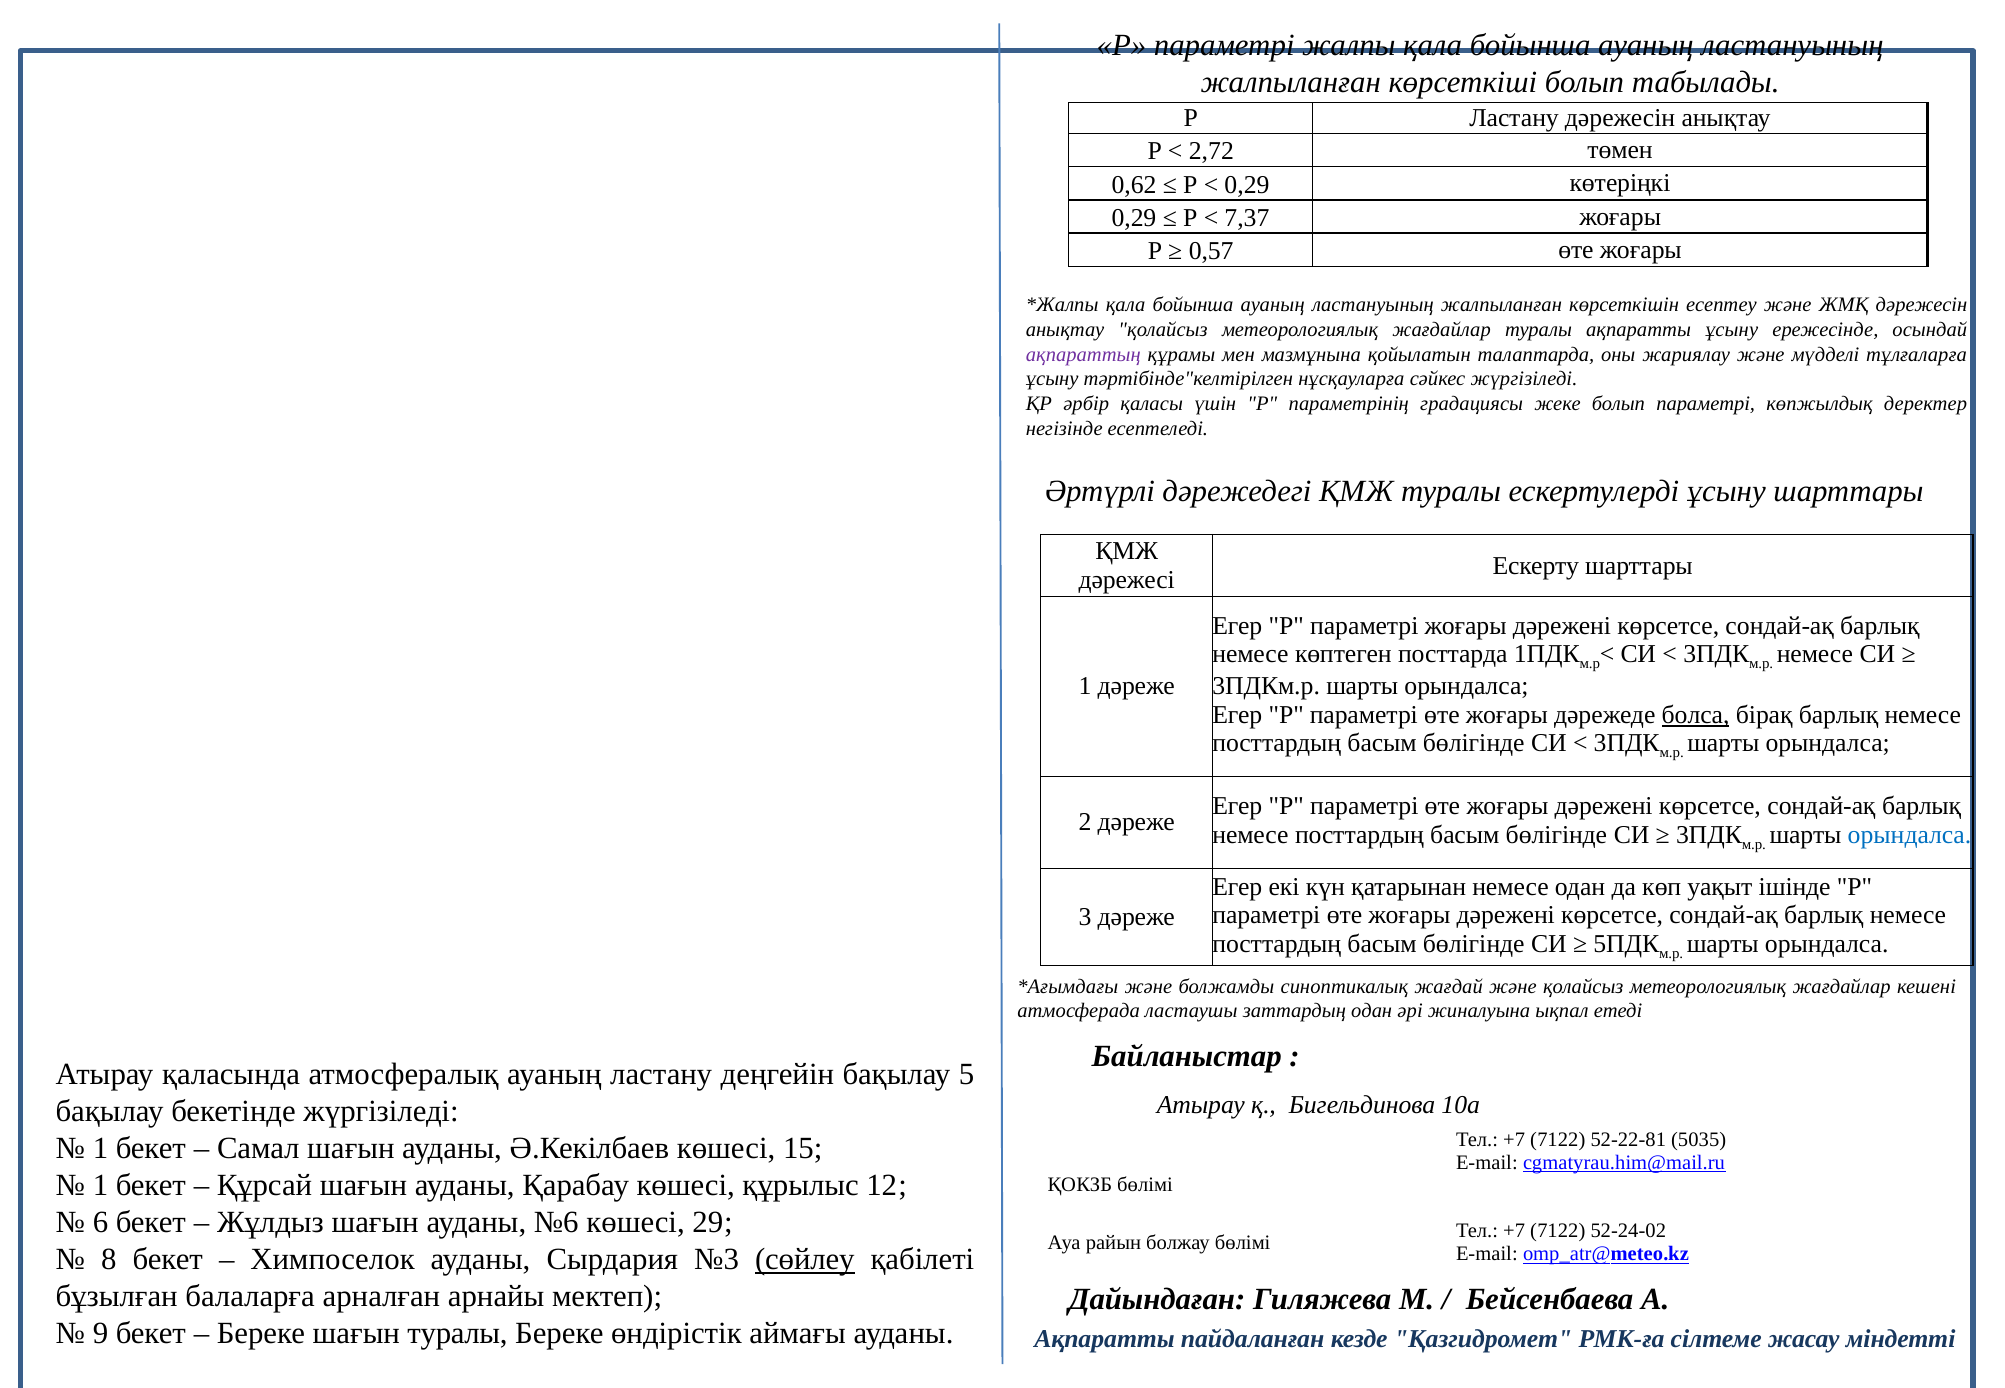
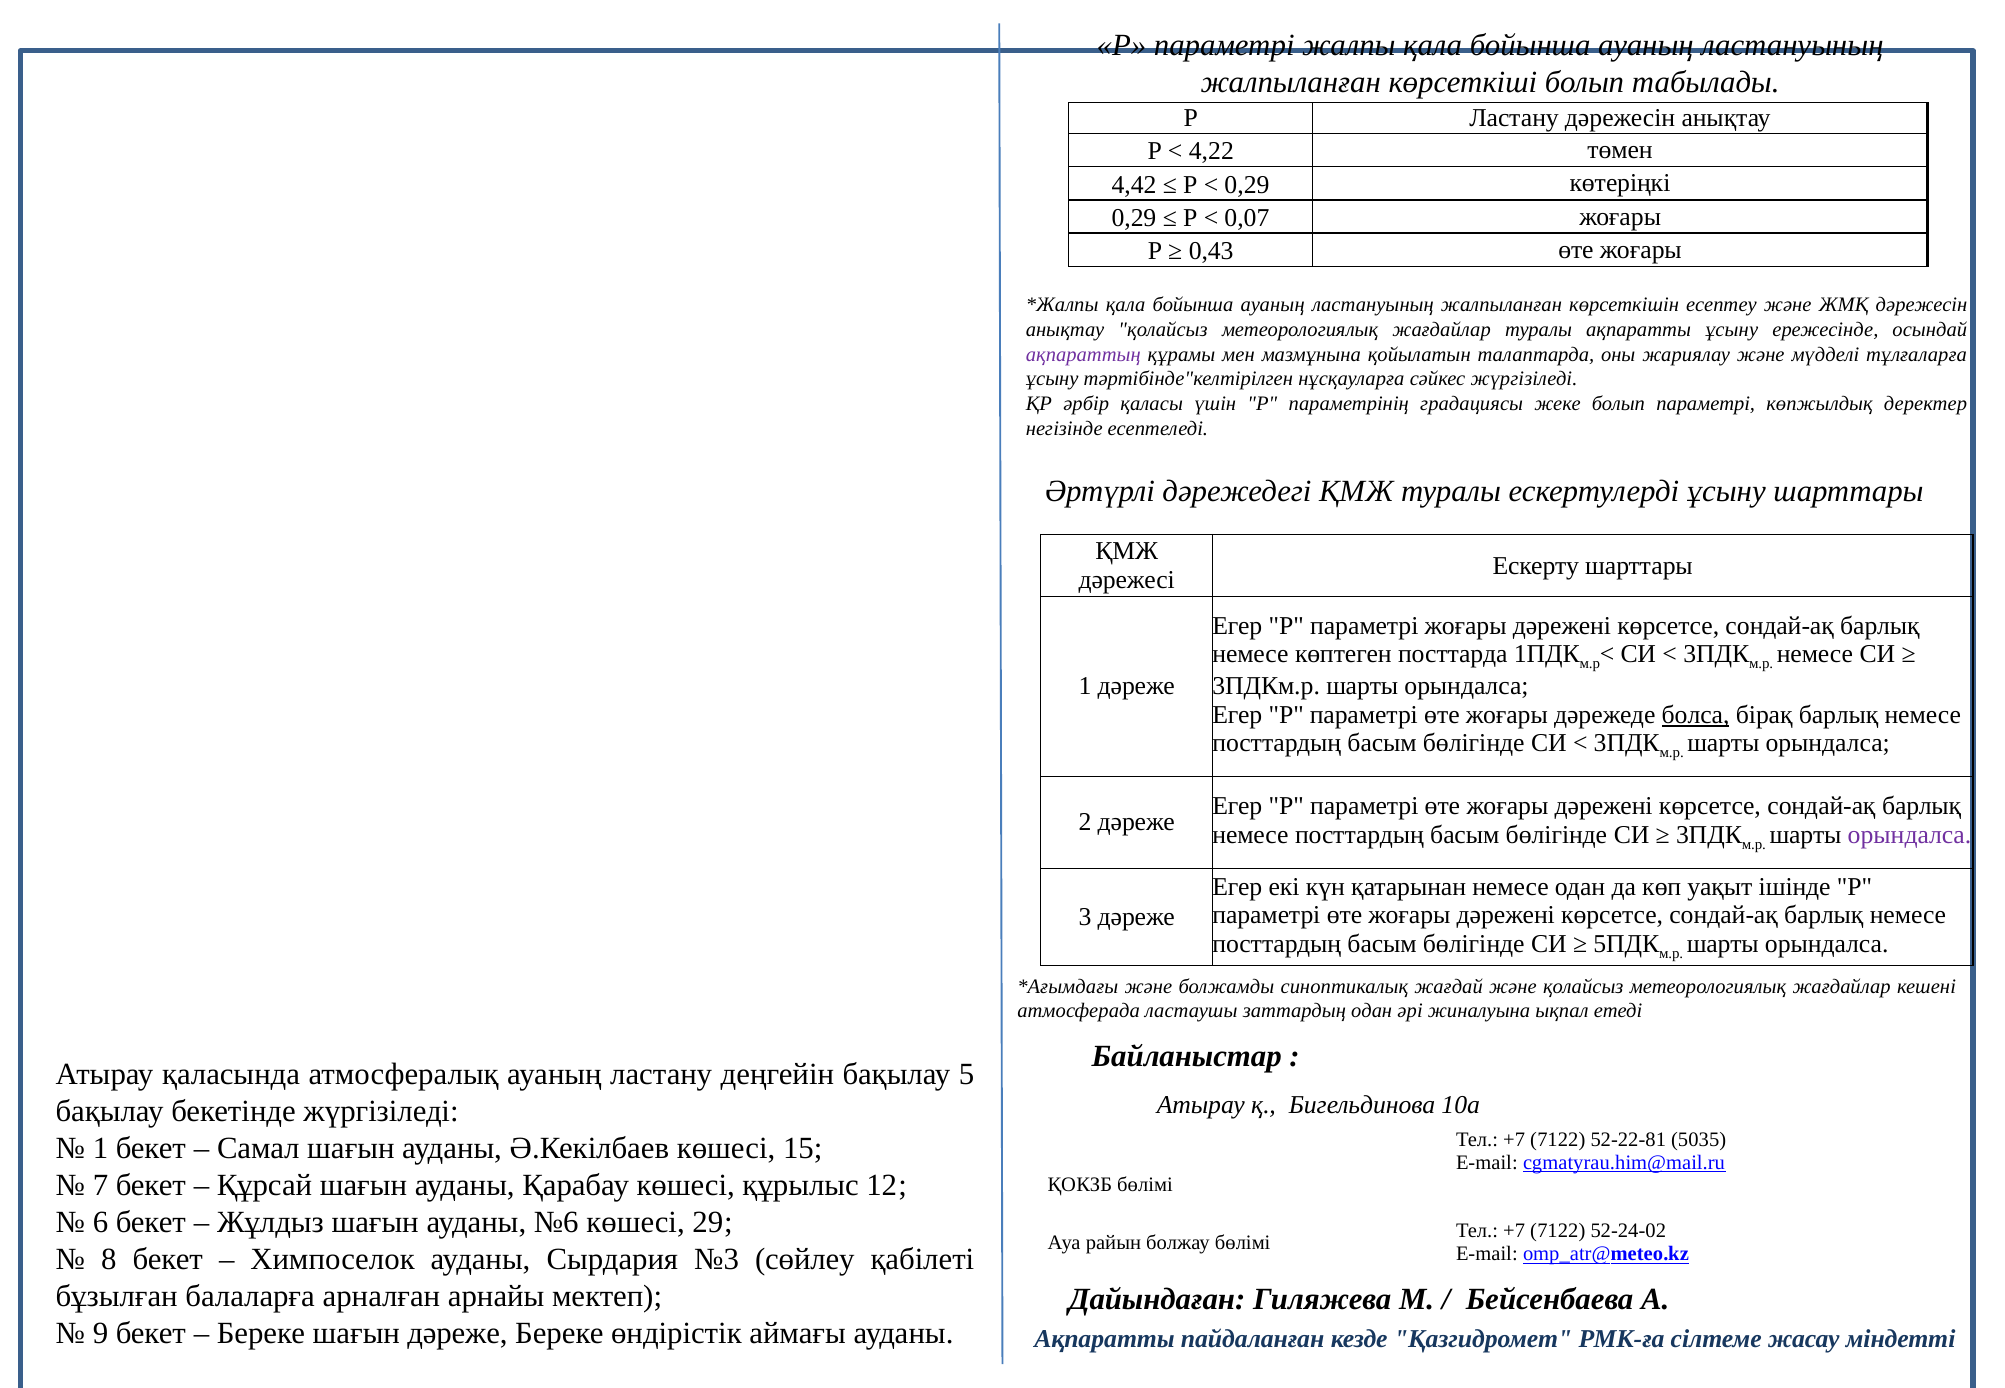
2,72: 2,72 -> 4,22 (1211, 151)
0,62: 0,62 -> 4,42 (1134, 185)
7,37: 7,37 -> 0,07 (1247, 218)
0,57: 0,57 -> 0,43 (1211, 251)
орындалса colour: blue -> purple (1909, 835)
1: 1 -> 7 (100, 1186)
сөйлеу underline: present -> none (805, 1260)
шағын туралы: туралы -> дәреже (457, 1334)
